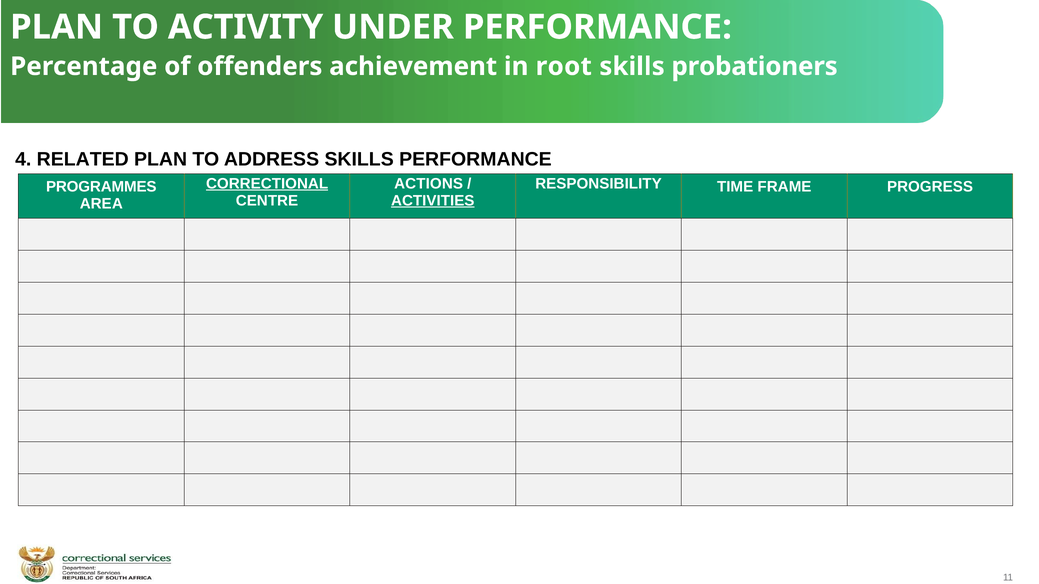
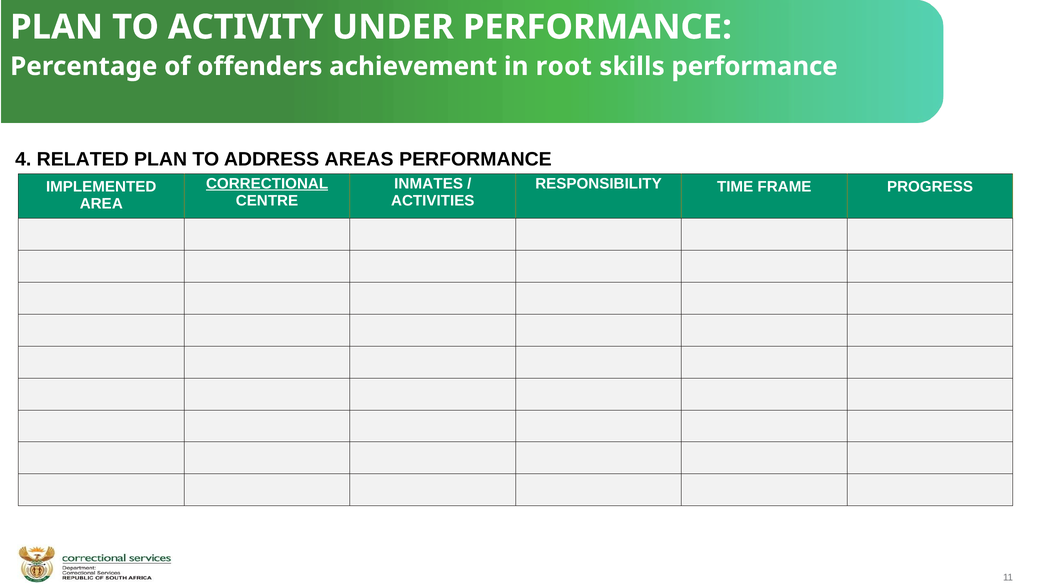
skills probationers: probationers -> performance (755, 66)
ADDRESS SKILLS: SKILLS -> AREAS (359, 159)
ACTIONS: ACTIONS -> INMATES (429, 184)
PROGRAMMES: PROGRAMMES -> IMPLEMENTED (101, 187)
ACTIVITIES underline: present -> none (433, 201)
